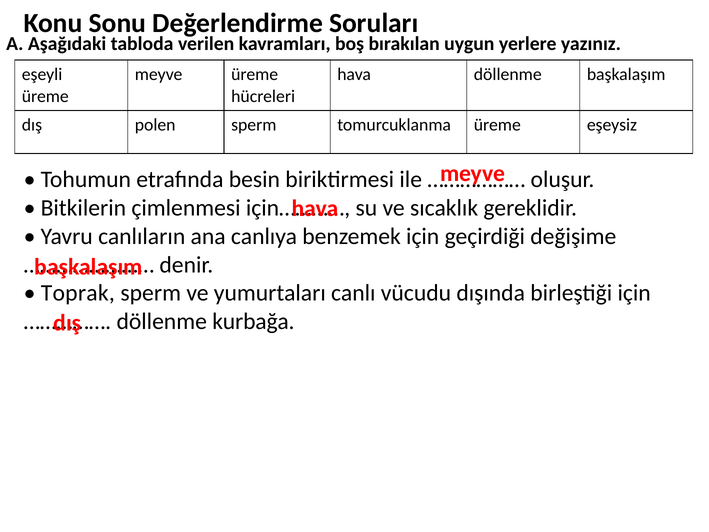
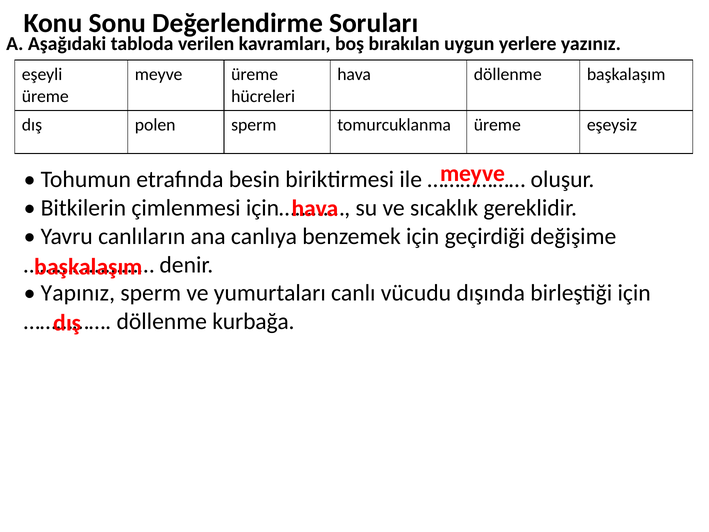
Toprak: Toprak -> Yapınız (78, 293)
